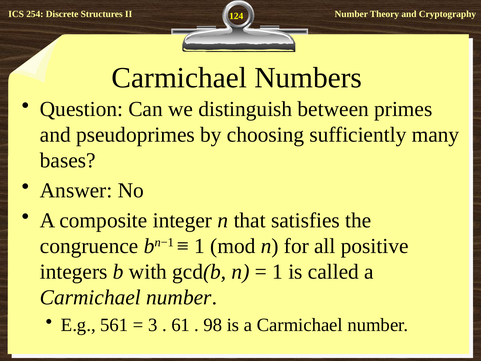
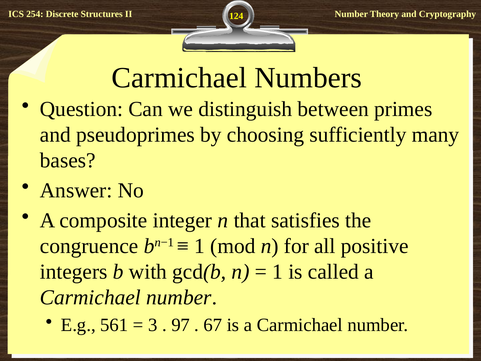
61: 61 -> 97 (181, 325)
98: 98 -> 67 (213, 325)
